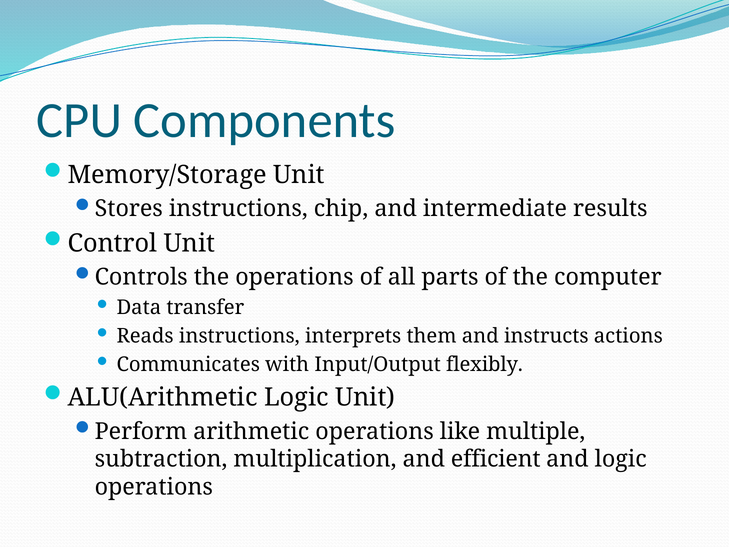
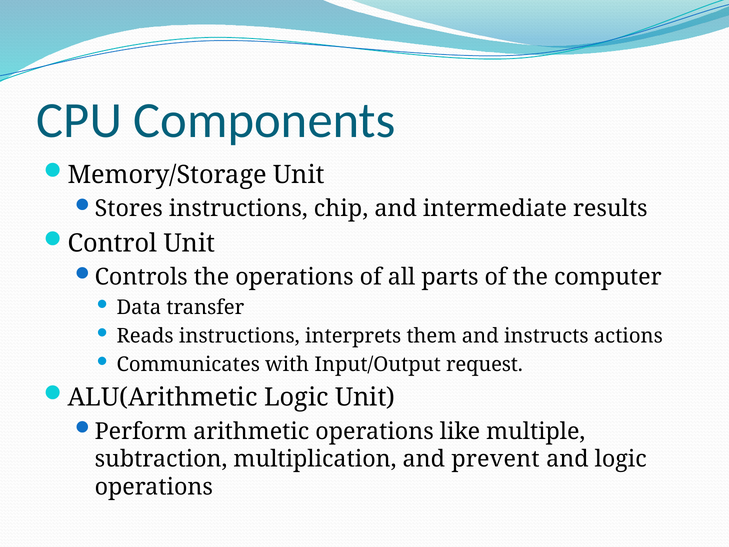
flexibly: flexibly -> request (484, 364)
efficient: efficient -> prevent (496, 459)
